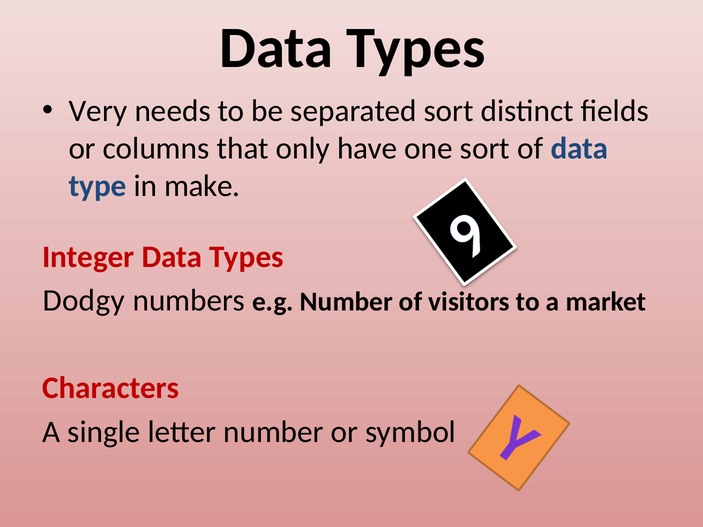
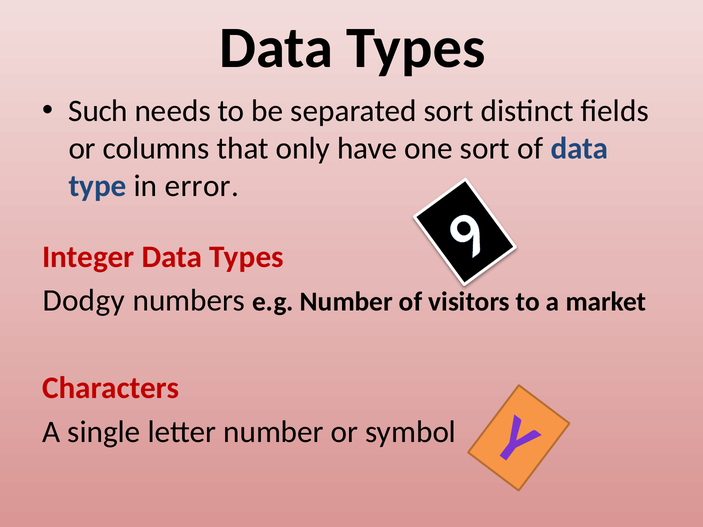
Very: Very -> Such (98, 111)
make: make -> error (202, 186)
